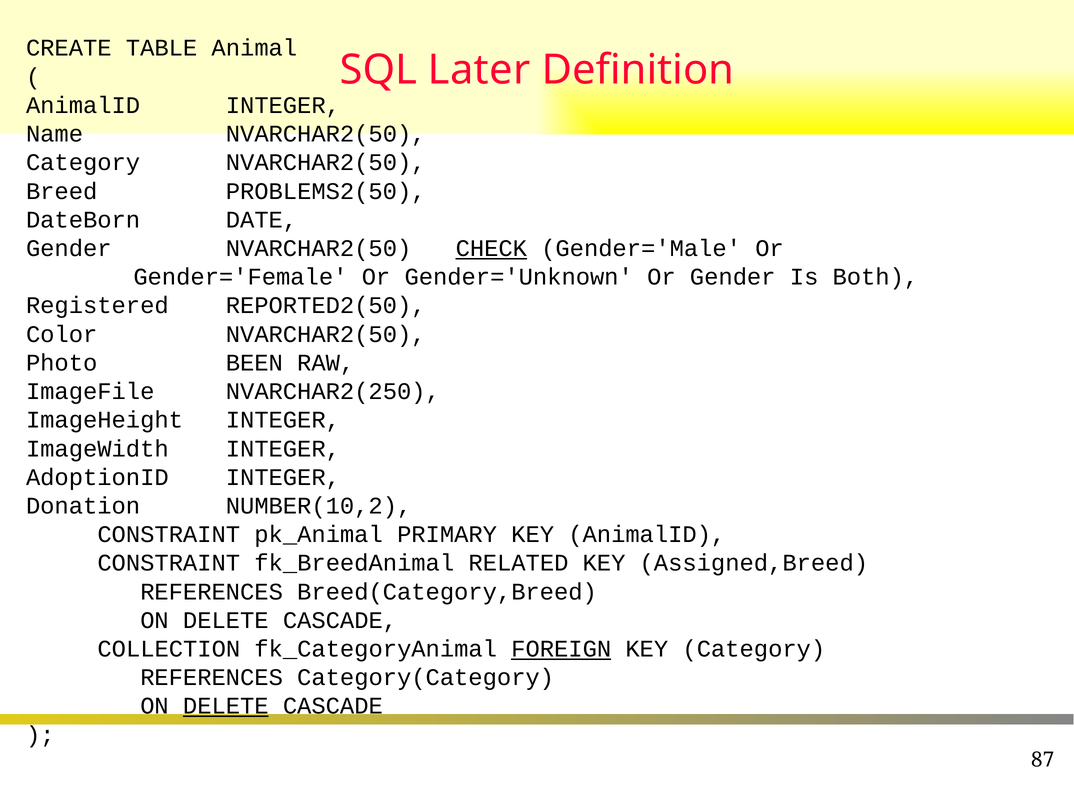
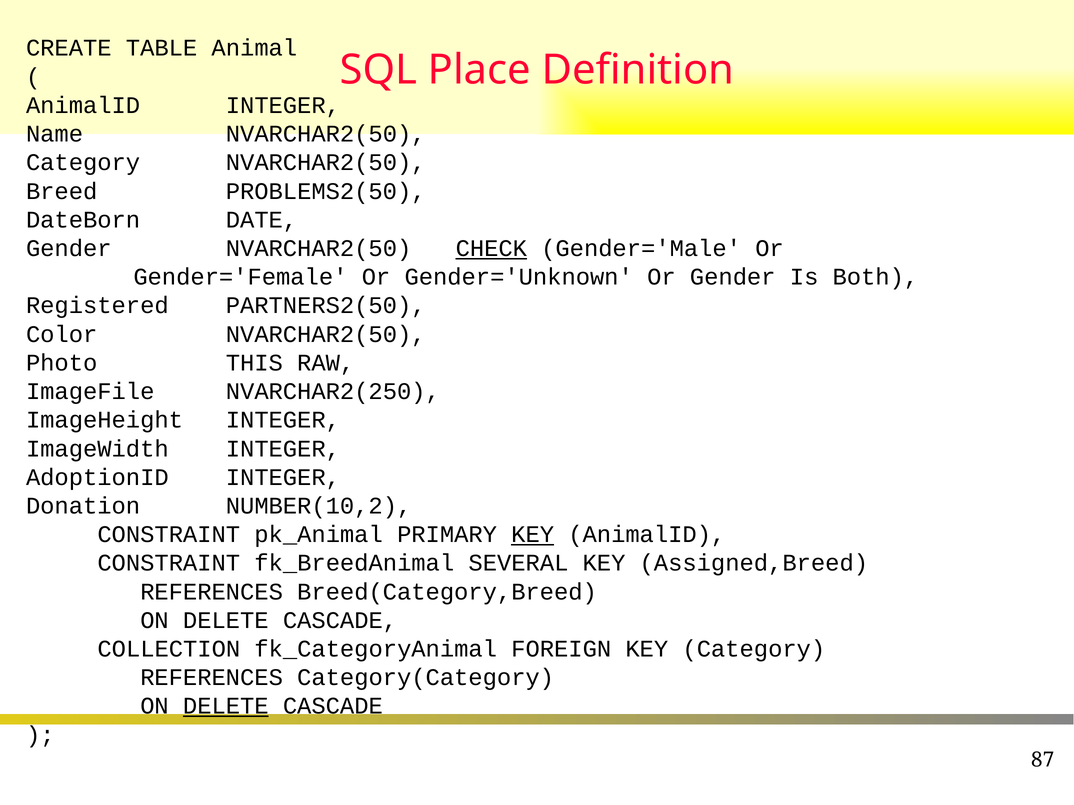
Later: Later -> Place (479, 70)
REPORTED2(50: REPORTED2(50 -> PARTNERS2(50 (326, 306)
BEEN: BEEN -> THIS (254, 363)
KEY underline: none -> present (533, 535)
RELATED: RELATED -> SEVERAL (518, 563)
FOREIGN underline: present -> none (561, 649)
